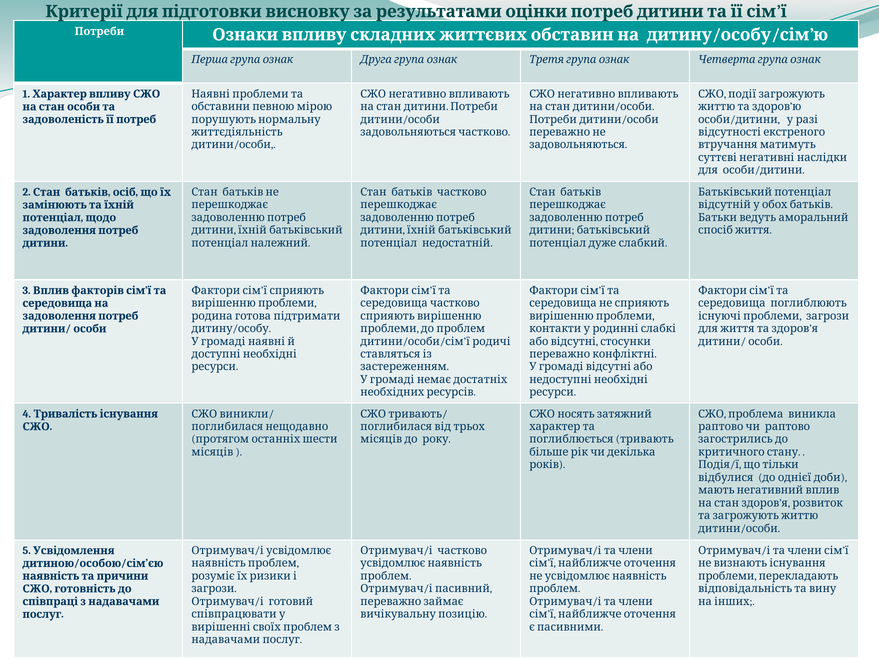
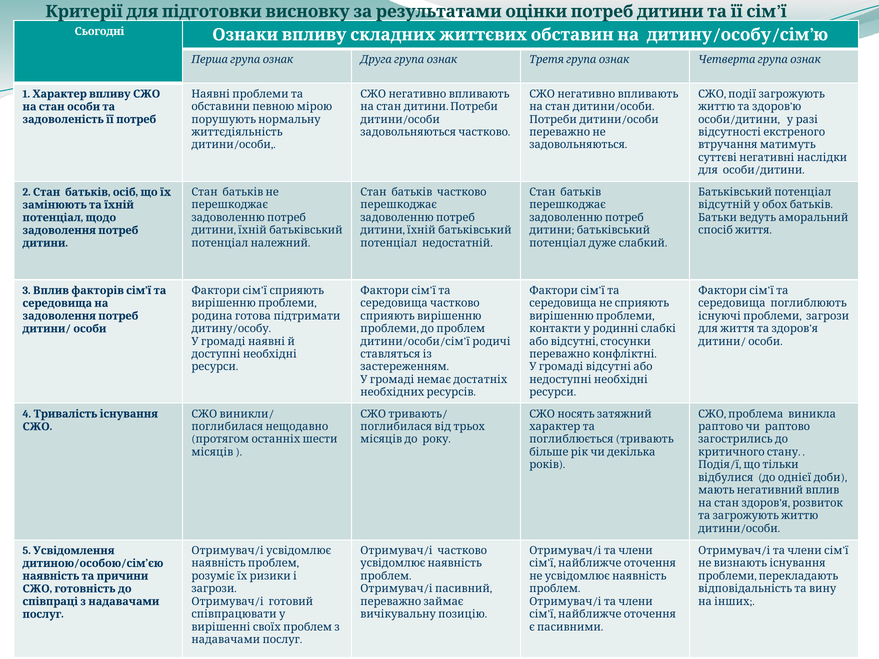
Потреби: Потреби -> Сьогодні (99, 31)
